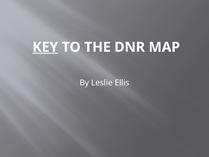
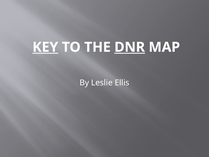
DNR underline: none -> present (130, 47)
